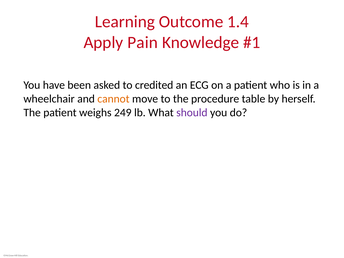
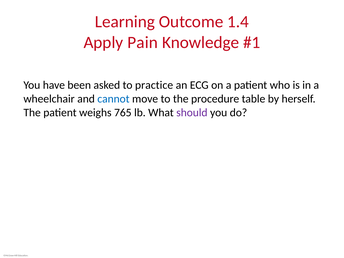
credited: credited -> practice (154, 85)
cannot colour: orange -> blue (113, 99)
249: 249 -> 765 (123, 113)
